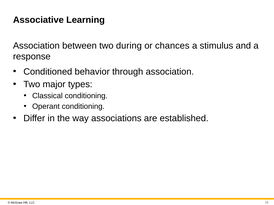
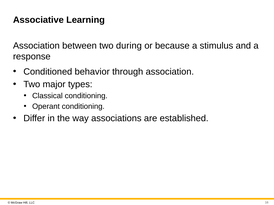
chances: chances -> because (172, 46)
